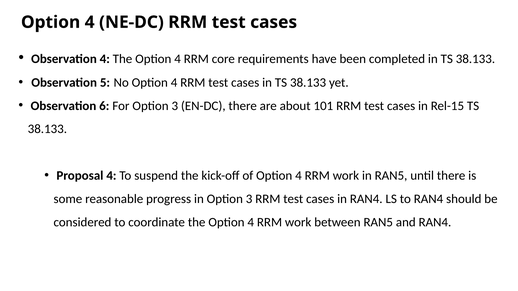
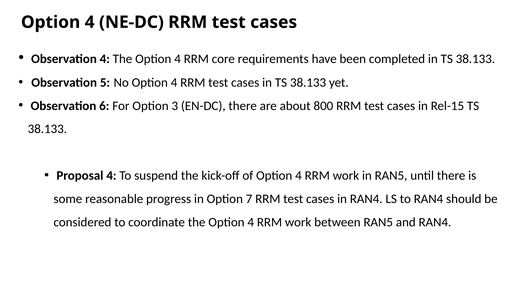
101: 101 -> 800 (323, 106)
in Option 3: 3 -> 7 (249, 199)
